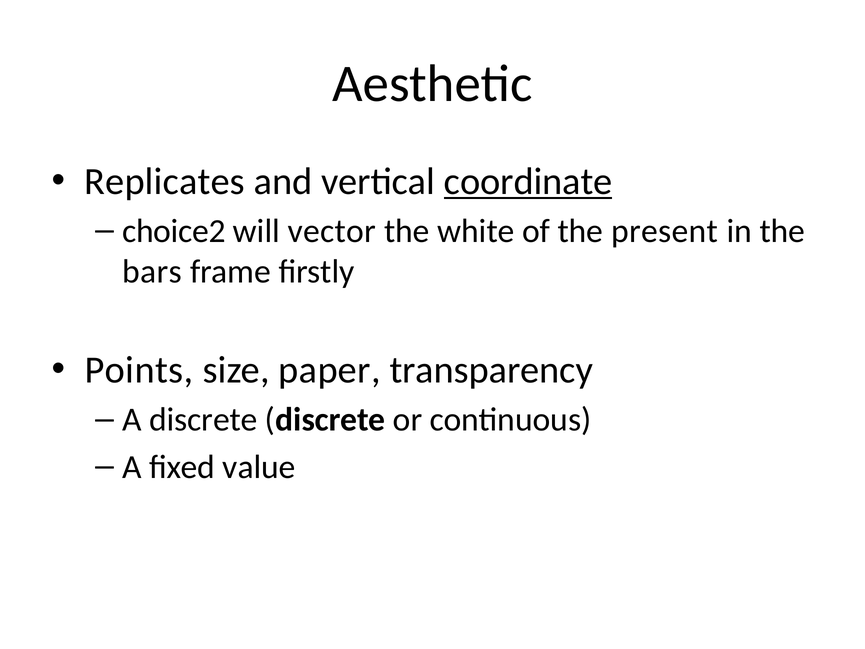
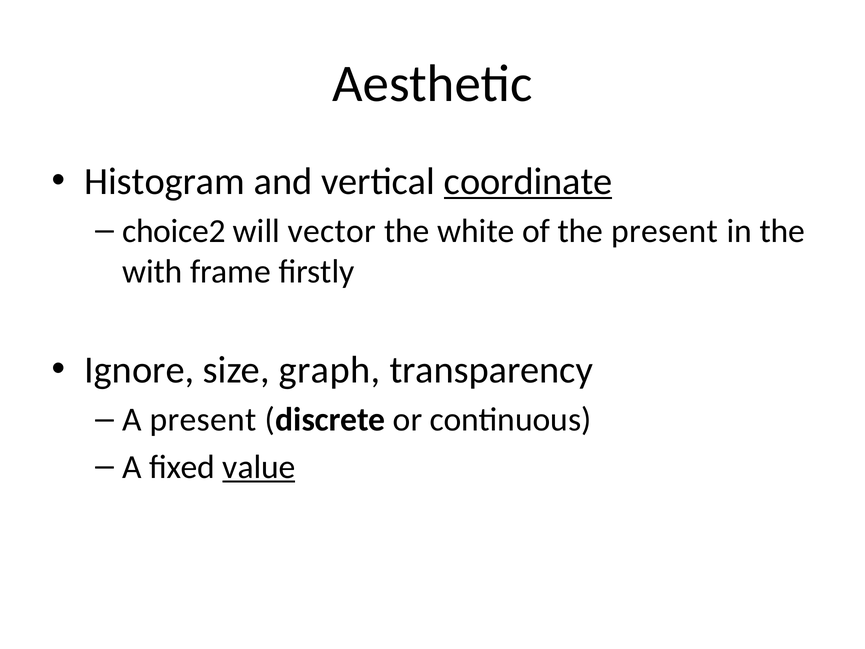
Replicates: Replicates -> Histogram (165, 181)
bars: bars -> with (152, 272)
Points: Points -> Ignore (139, 370)
paper: paper -> graph (329, 370)
A discrete: discrete -> present (203, 420)
value underline: none -> present (259, 467)
